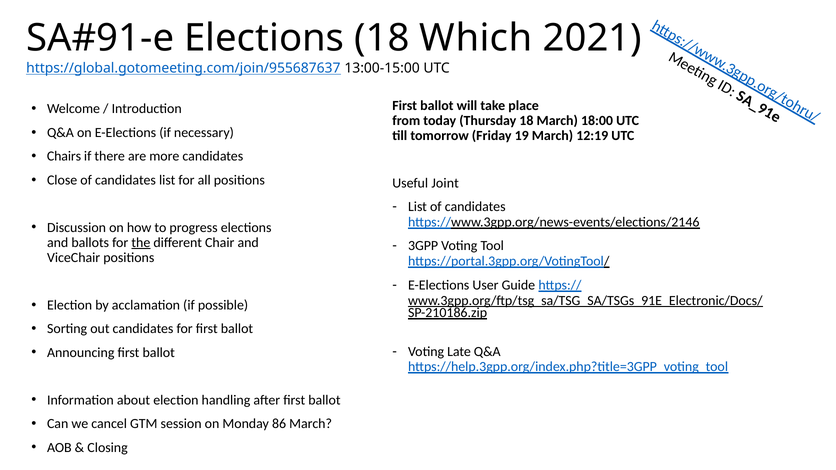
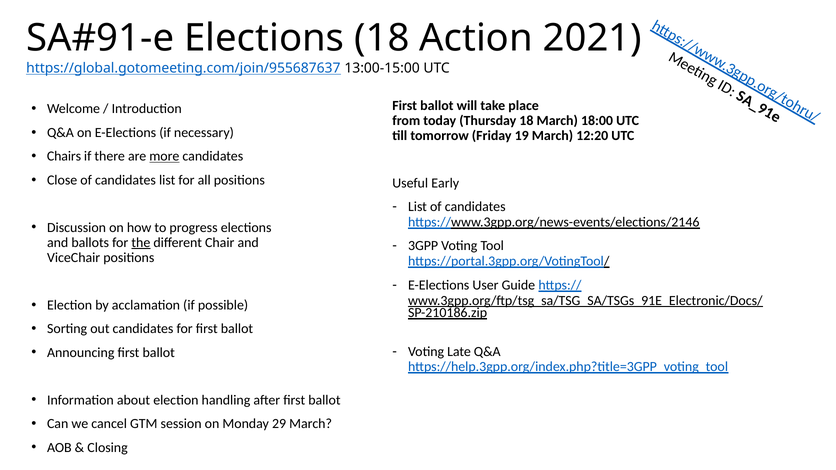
Which: Which -> Action (476, 38)
12:19: 12:19 -> 12:20 (592, 136)
more underline: none -> present (164, 156)
Joint: Joint -> Early (445, 183)
86: 86 -> 29 (279, 424)
